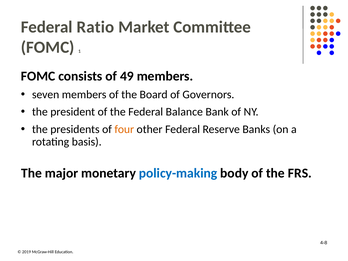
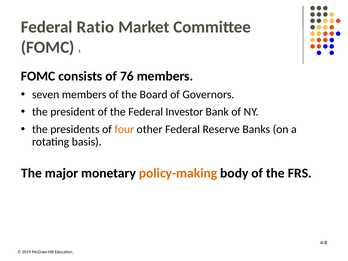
49: 49 -> 76 (127, 76)
Balance: Balance -> Investor (184, 112)
policy-making colour: blue -> orange (178, 173)
